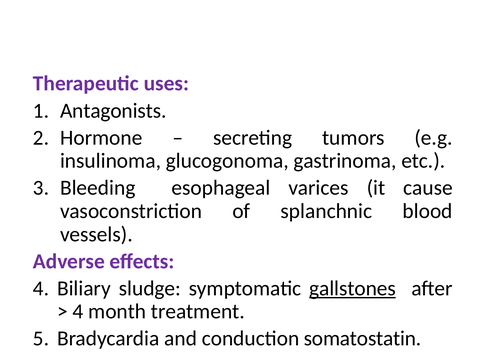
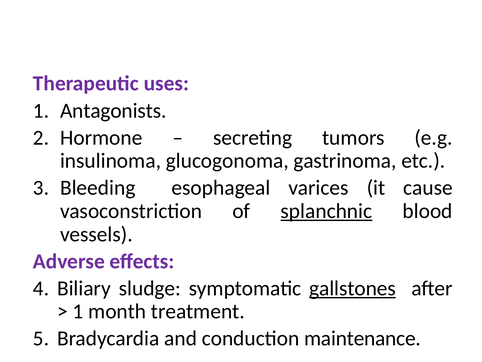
splanchnic underline: none -> present (326, 211)
4: 4 -> 1 (78, 311)
somatostatin: somatostatin -> maintenance (363, 338)
